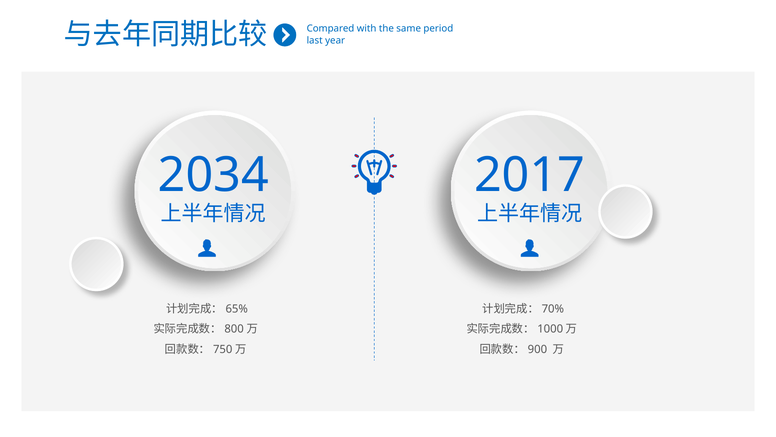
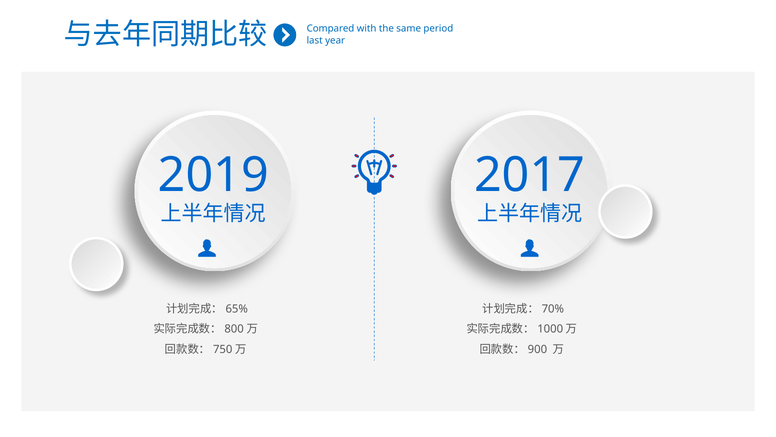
2034: 2034 -> 2019 (213, 175)
